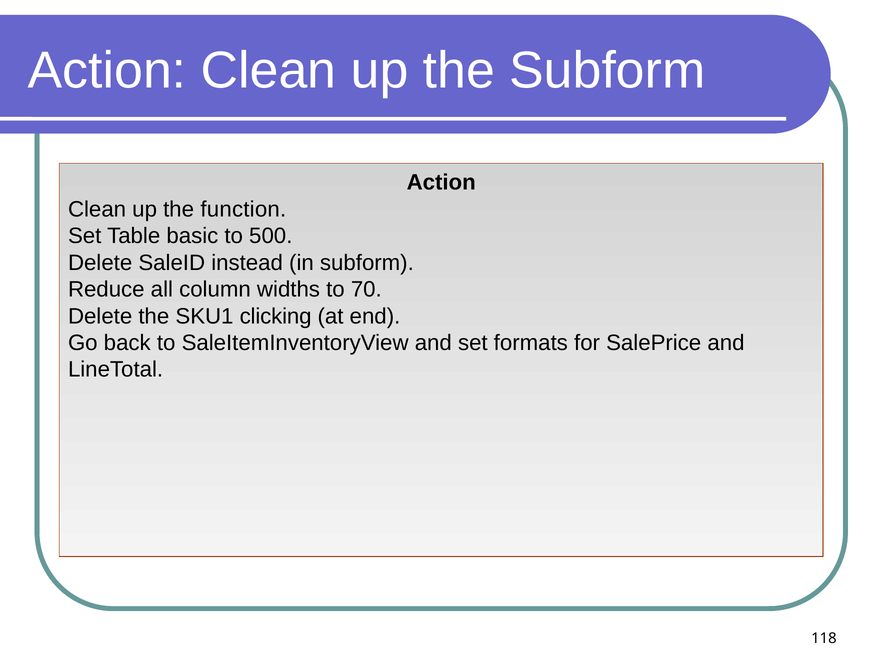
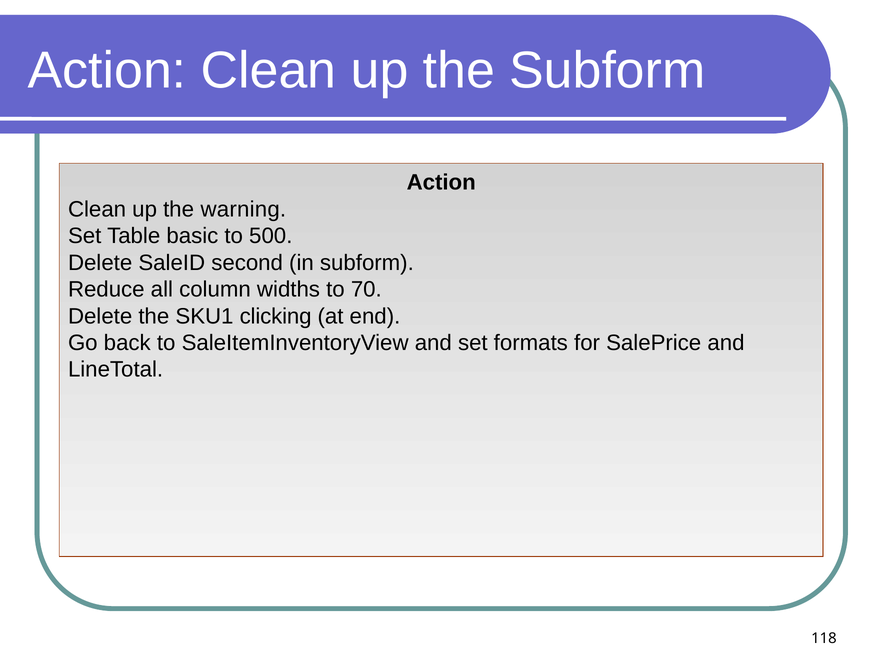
function: function -> warning (243, 209)
instead: instead -> second (247, 263)
